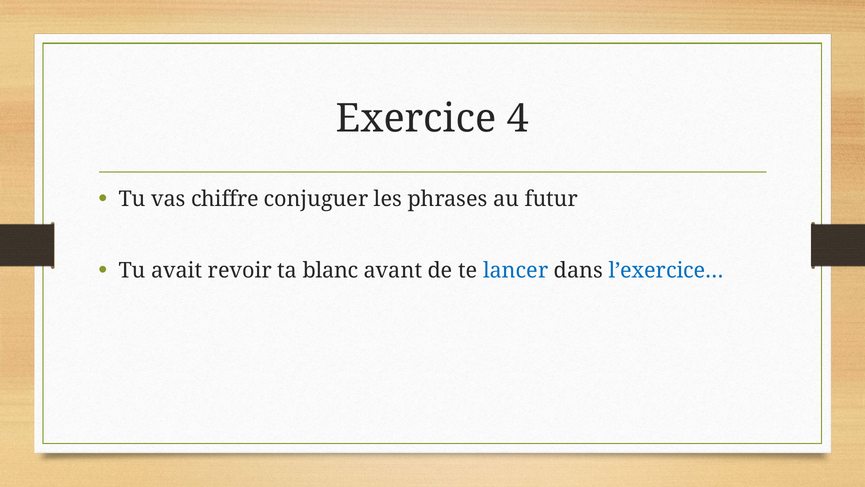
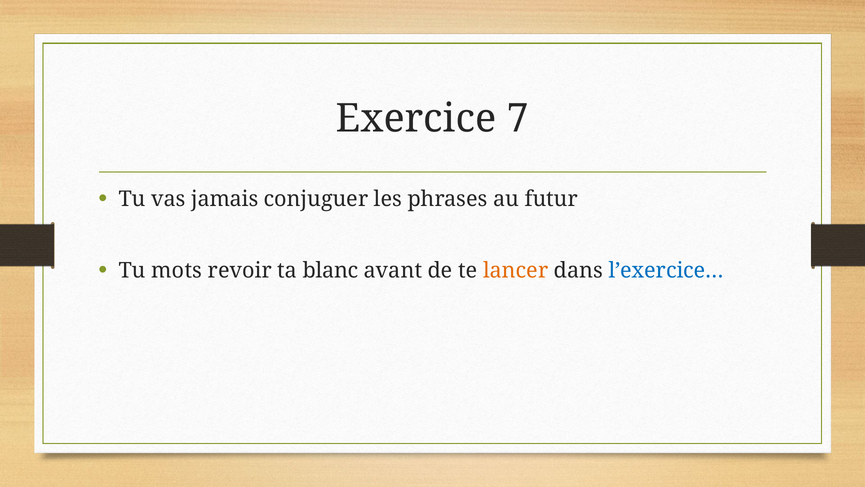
4: 4 -> 7 (518, 119)
chiffre: chiffre -> jamais (225, 199)
avait: avait -> mots (177, 271)
lancer colour: blue -> orange (516, 271)
